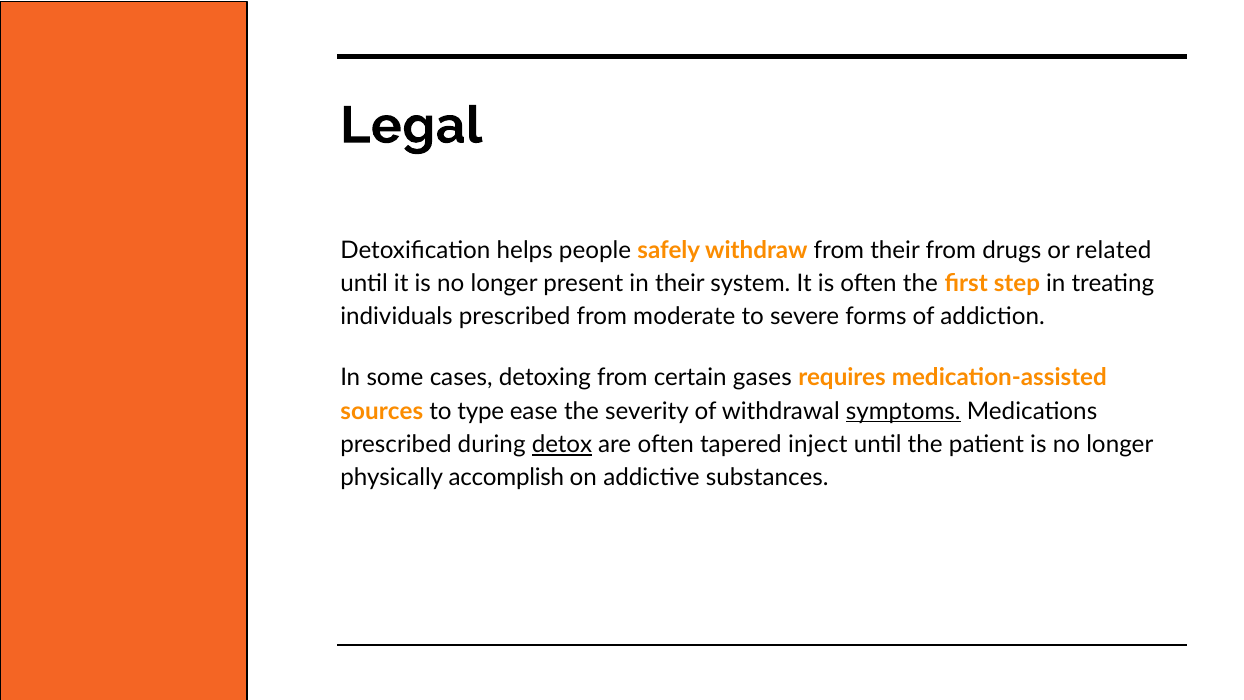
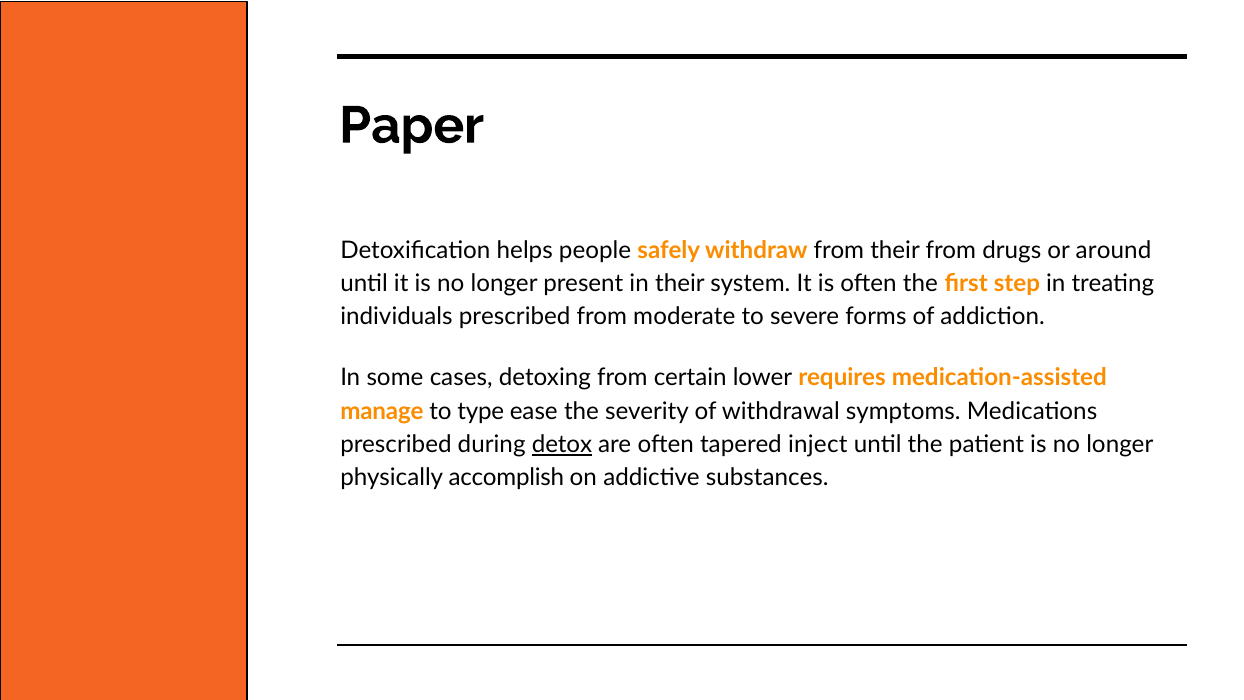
Legal: Legal -> Paper (412, 126)
related: related -> around (1114, 250)
gases: gases -> lower (762, 378)
sources: sources -> manage (382, 411)
symptoms underline: present -> none (903, 411)
